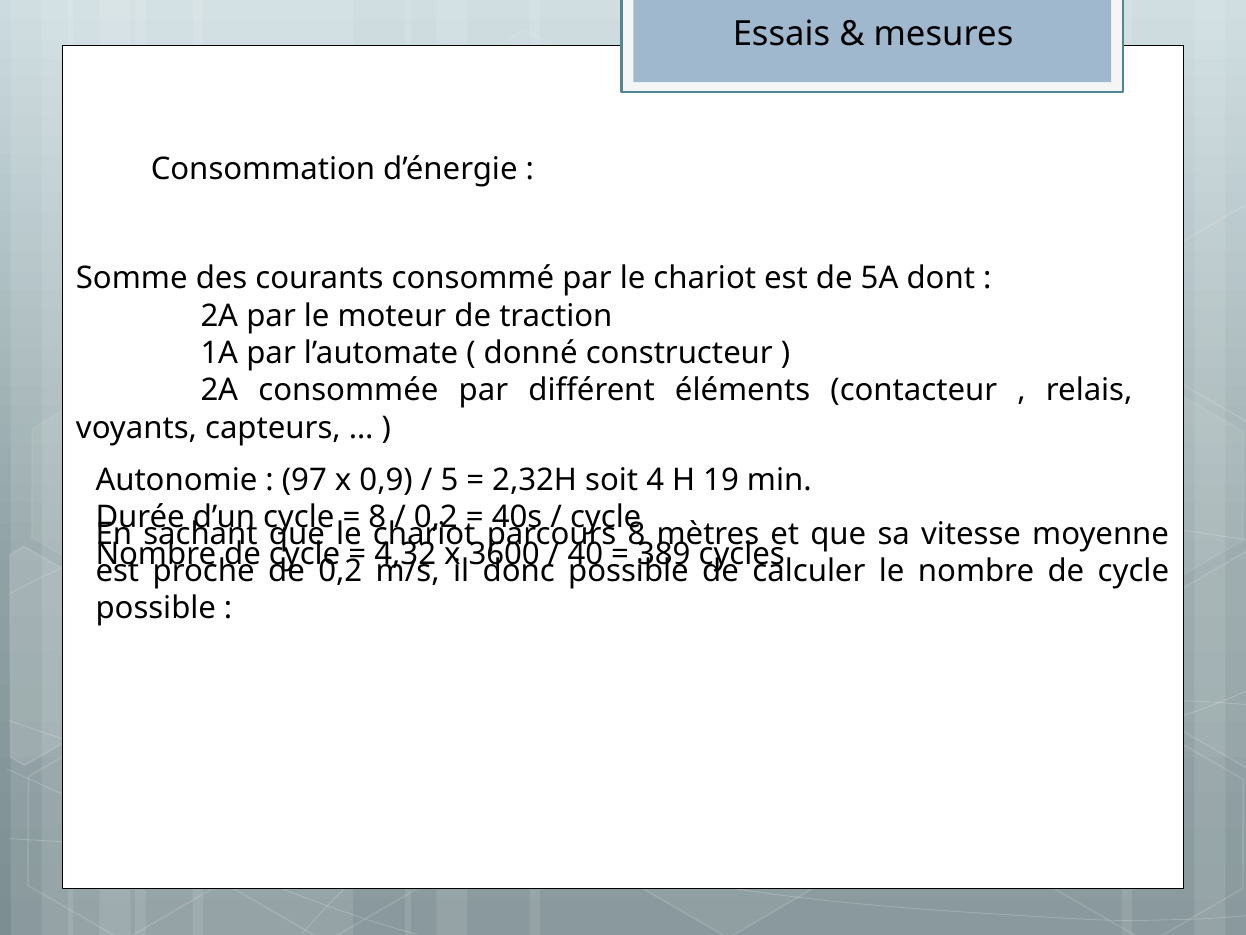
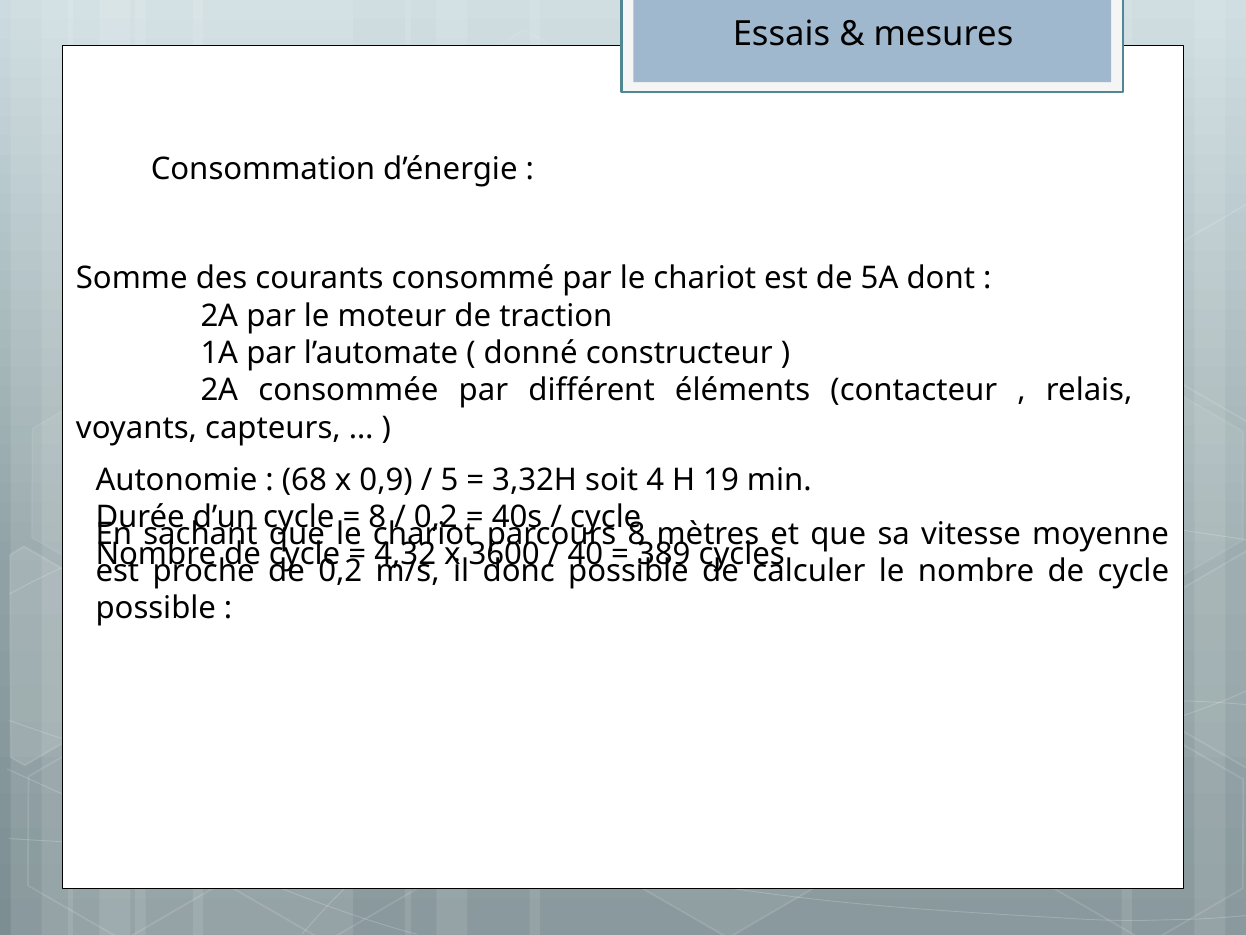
97: 97 -> 68 (304, 480)
2,32H: 2,32H -> 3,32H (535, 480)
